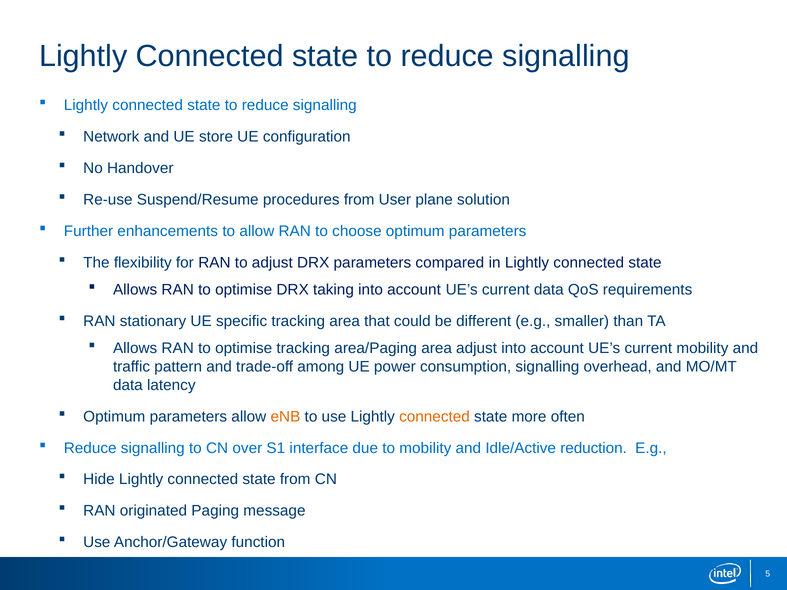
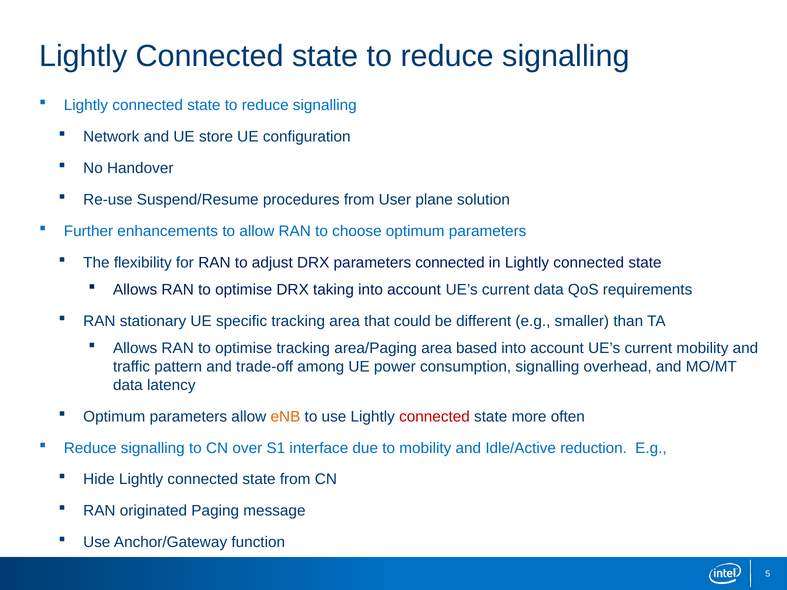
parameters compared: compared -> connected (450, 263)
area adjust: adjust -> based (477, 348)
connected colour: orange -> red (434, 417)
